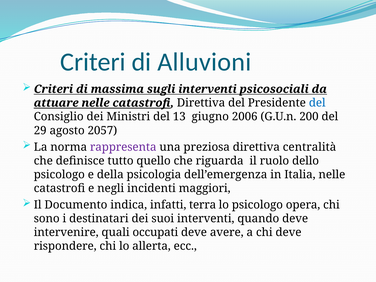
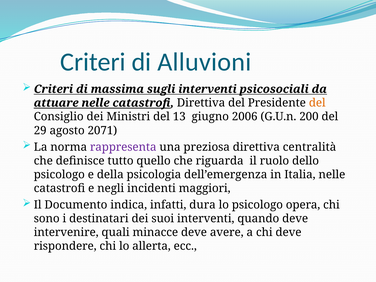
del colour: blue -> orange (317, 103)
2057: 2057 -> 2071 (102, 130)
terra: terra -> dura (203, 205)
occupati: occupati -> minacce (155, 232)
